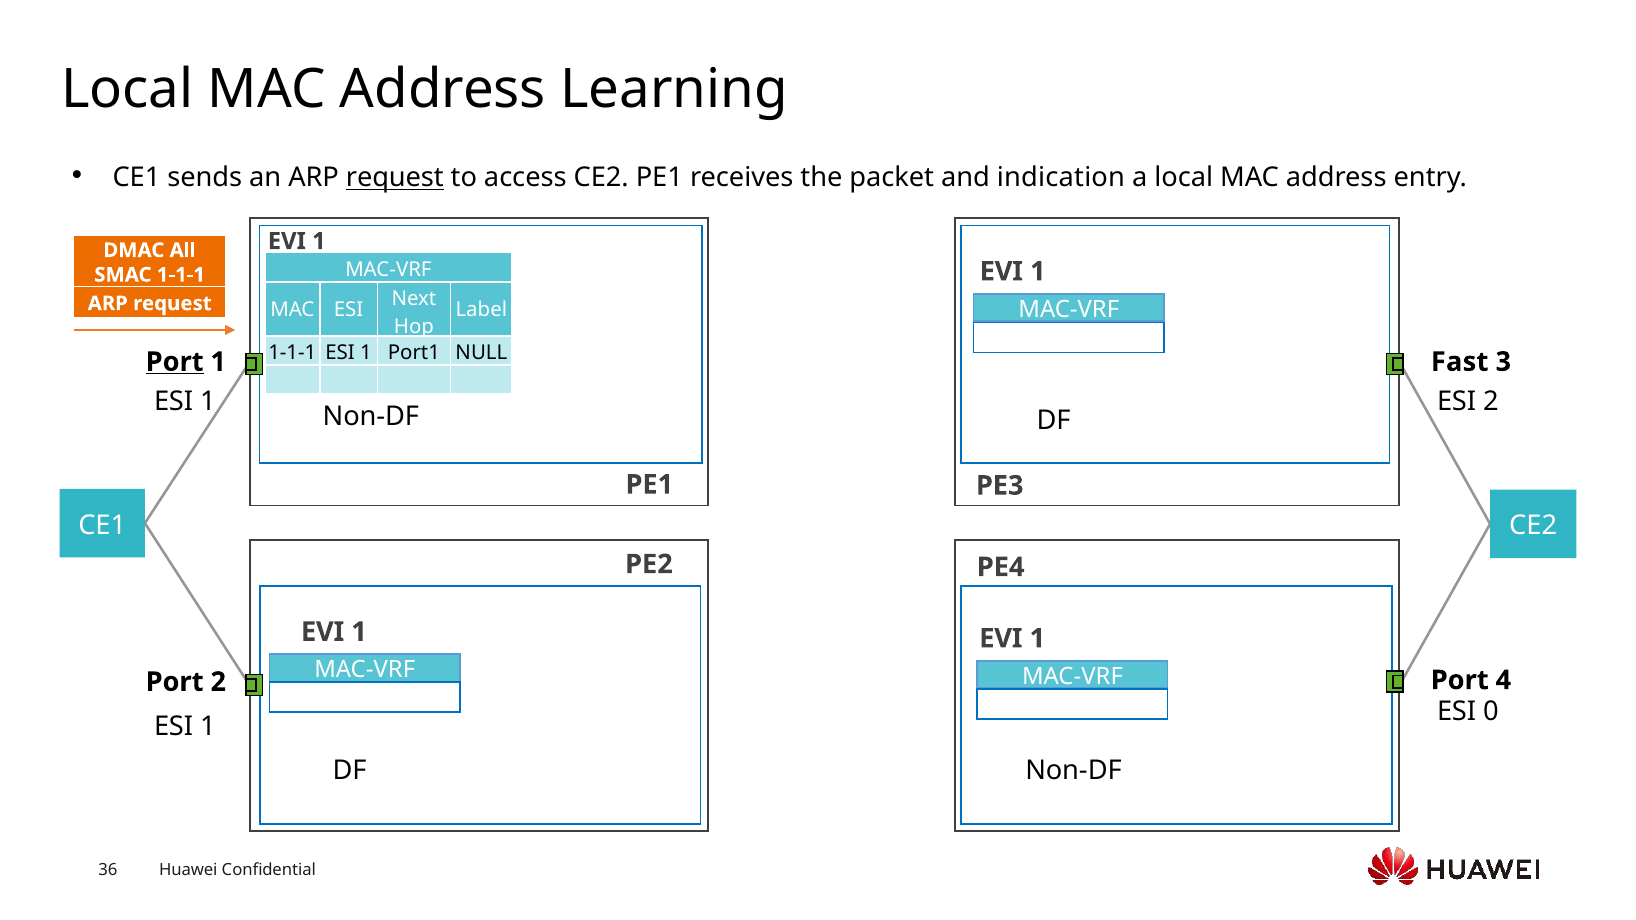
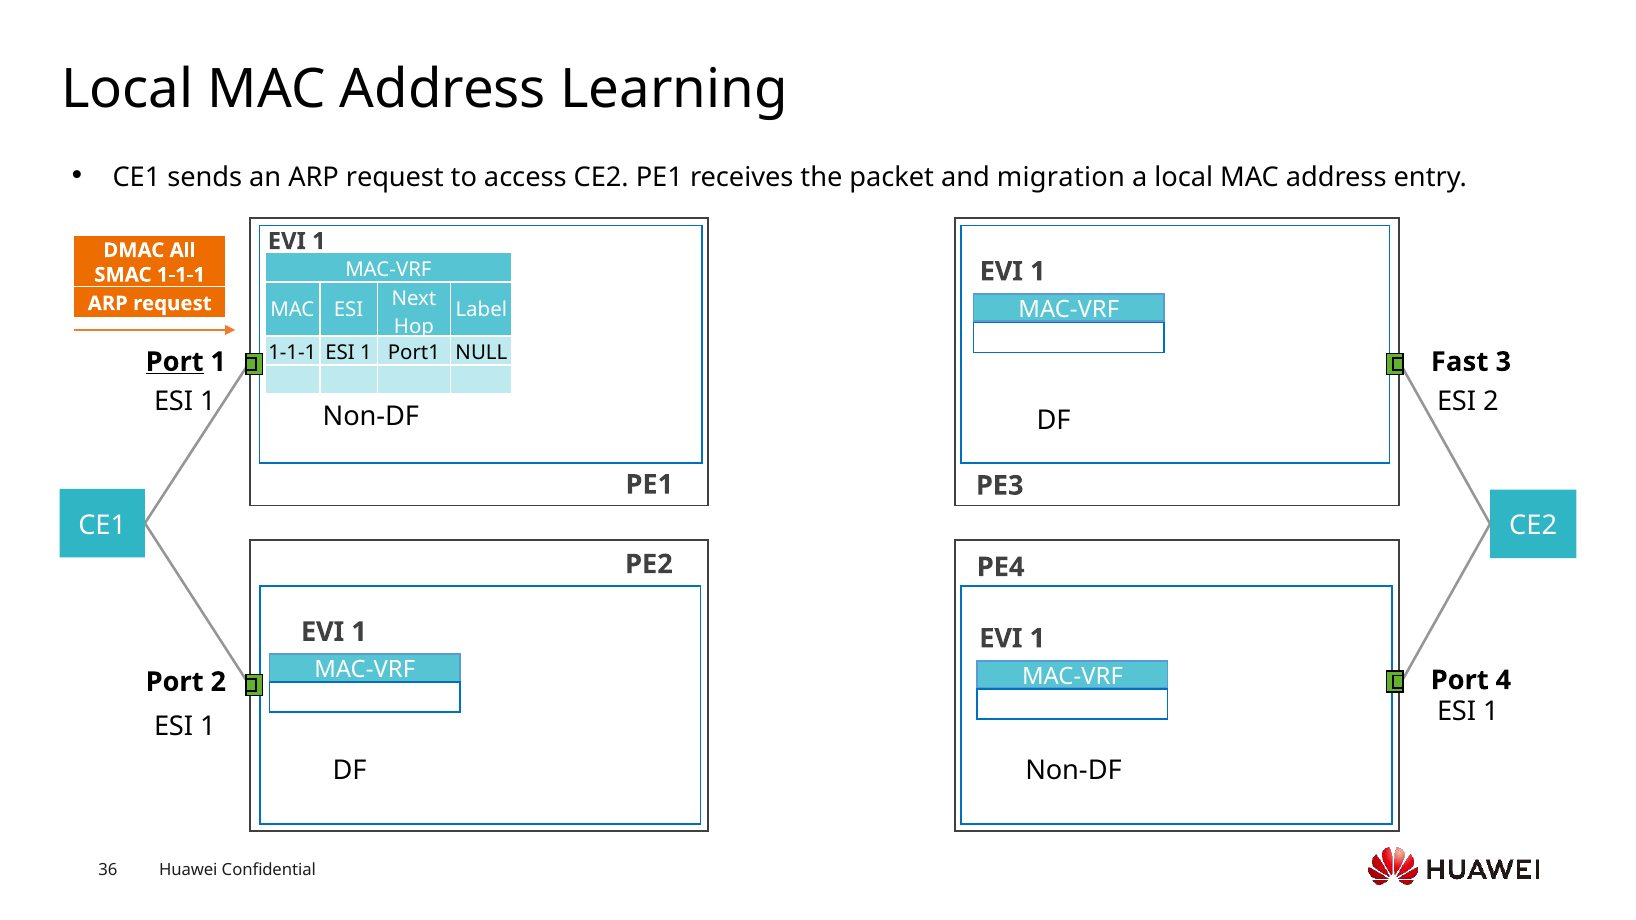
request underline: present -> none (395, 178)
indication: indication -> migration (1061, 178)
0: 0 -> 1 (1491, 712)
